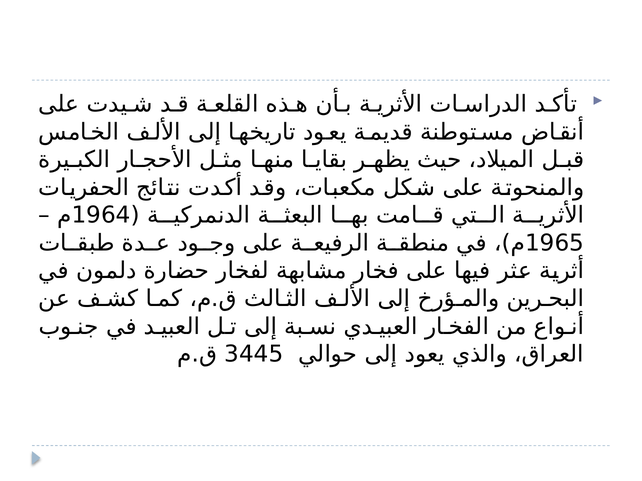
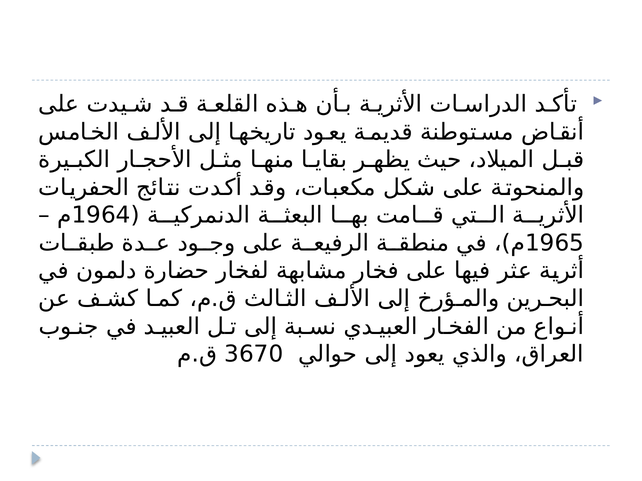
3445: 3445 -> 3670 (254, 355)
